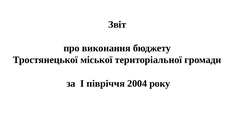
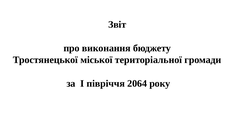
2004: 2004 -> 2064 (137, 83)
